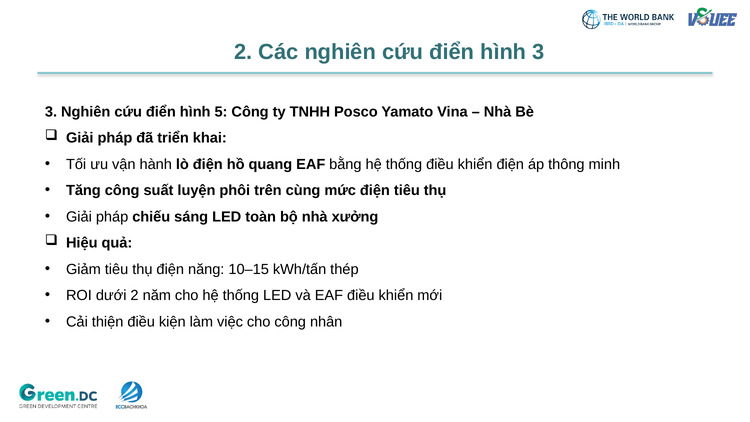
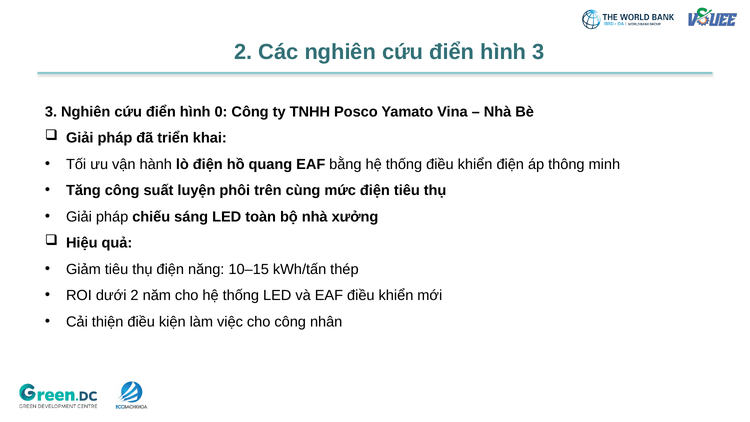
5: 5 -> 0 (221, 112)
